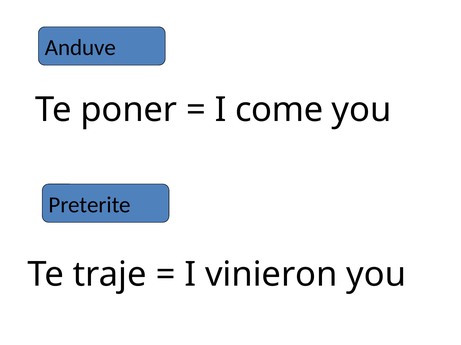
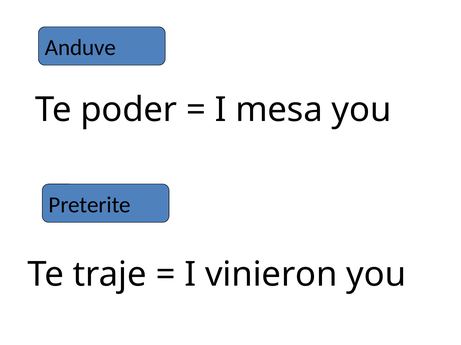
poner: poner -> poder (129, 110)
come: come -> mesa (279, 110)
